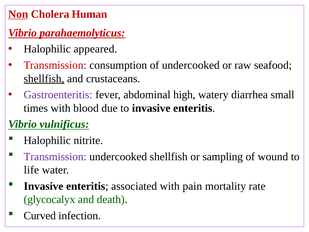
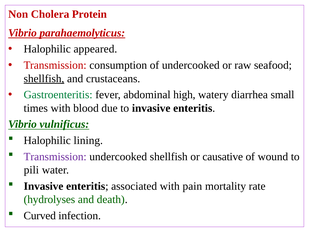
Non underline: present -> none (18, 14)
Human: Human -> Protein (89, 14)
Gastroenteritis colour: purple -> green (58, 95)
nitrite: nitrite -> lining (88, 140)
sampling: sampling -> causative (223, 156)
life: life -> pili (31, 170)
glycocalyx: glycocalyx -> hydrolyses (49, 199)
